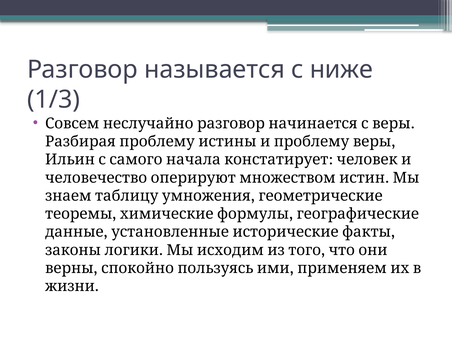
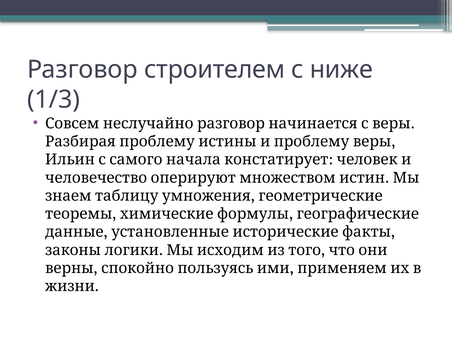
называется: называется -> строителем (215, 70)
